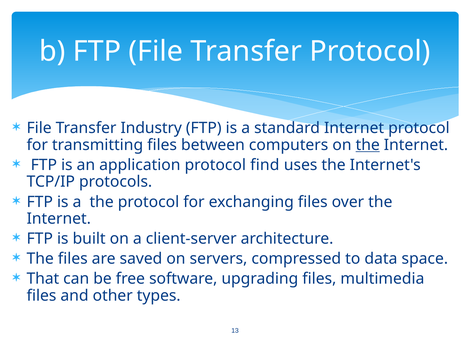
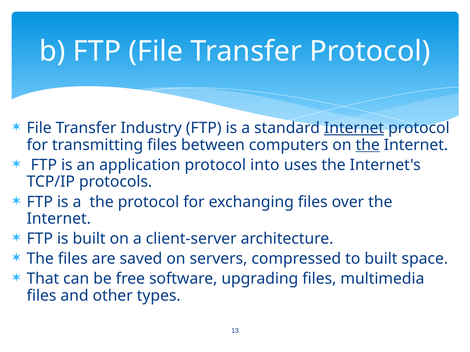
Internet underline: none -> present (354, 128)
find: find -> into (265, 165)
to data: data -> built (381, 259)
